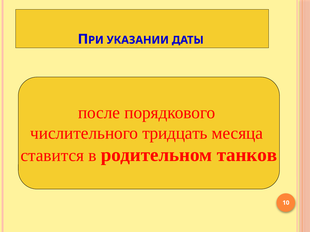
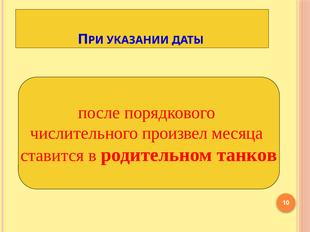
тридцать: тридцать -> произвел (175, 134)
